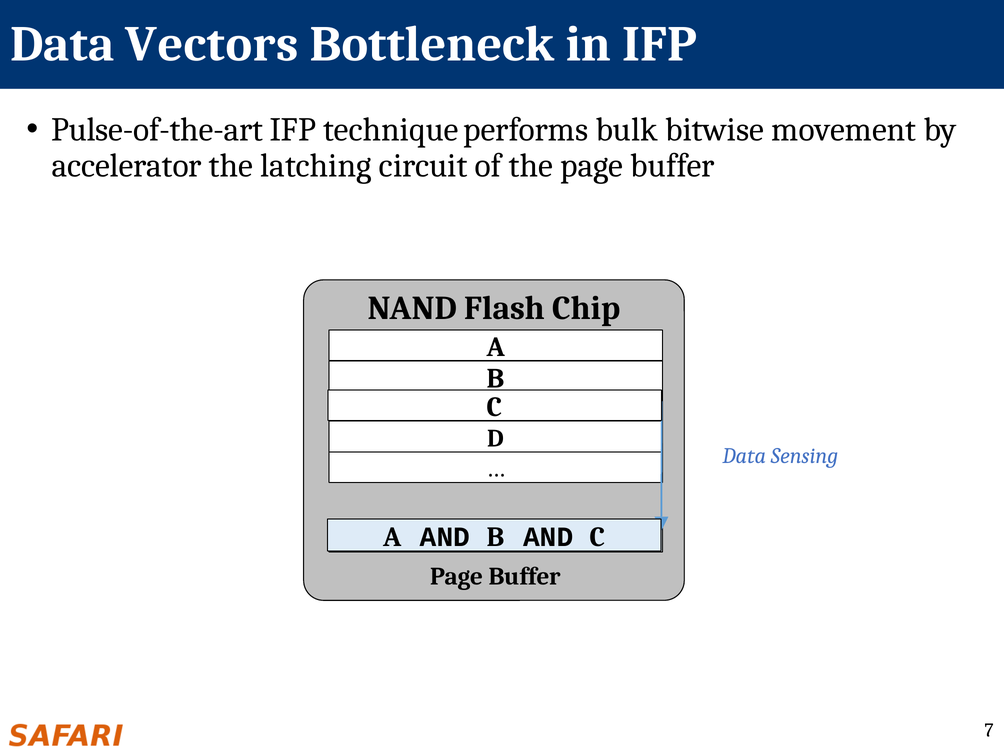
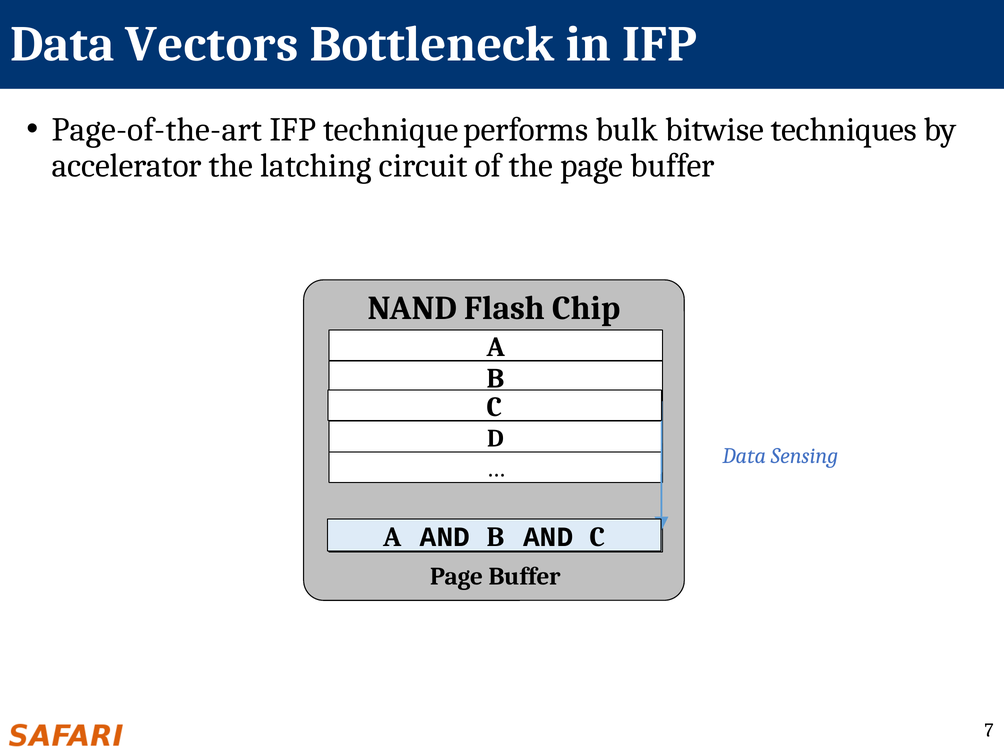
Pulse-of-the-art: Pulse-of-the-art -> Page-of-the-art (157, 130)
movement: movement -> techniques (844, 130)
